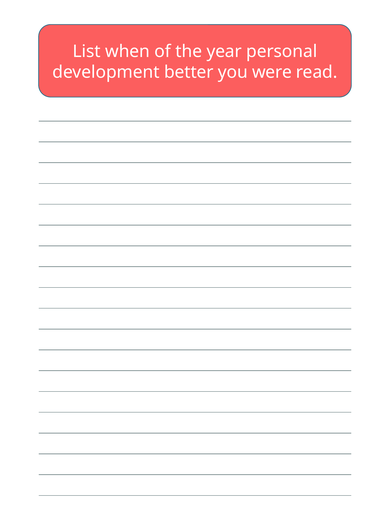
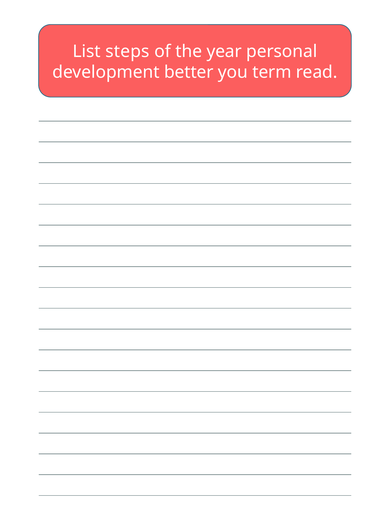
when: when -> steps (127, 51)
were: were -> term (272, 72)
